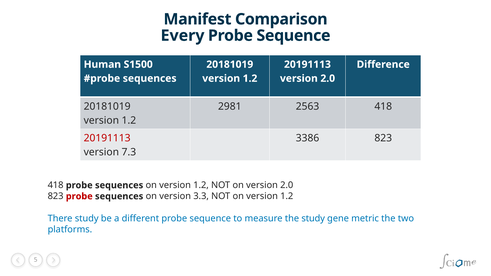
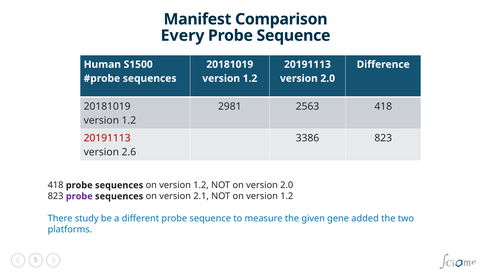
7.3: 7.3 -> 2.6 (129, 152)
probe colour: red -> purple (79, 196)
3.3: 3.3 -> 2.1 (201, 196)
the study: study -> given (313, 219)
metric: metric -> added (365, 219)
